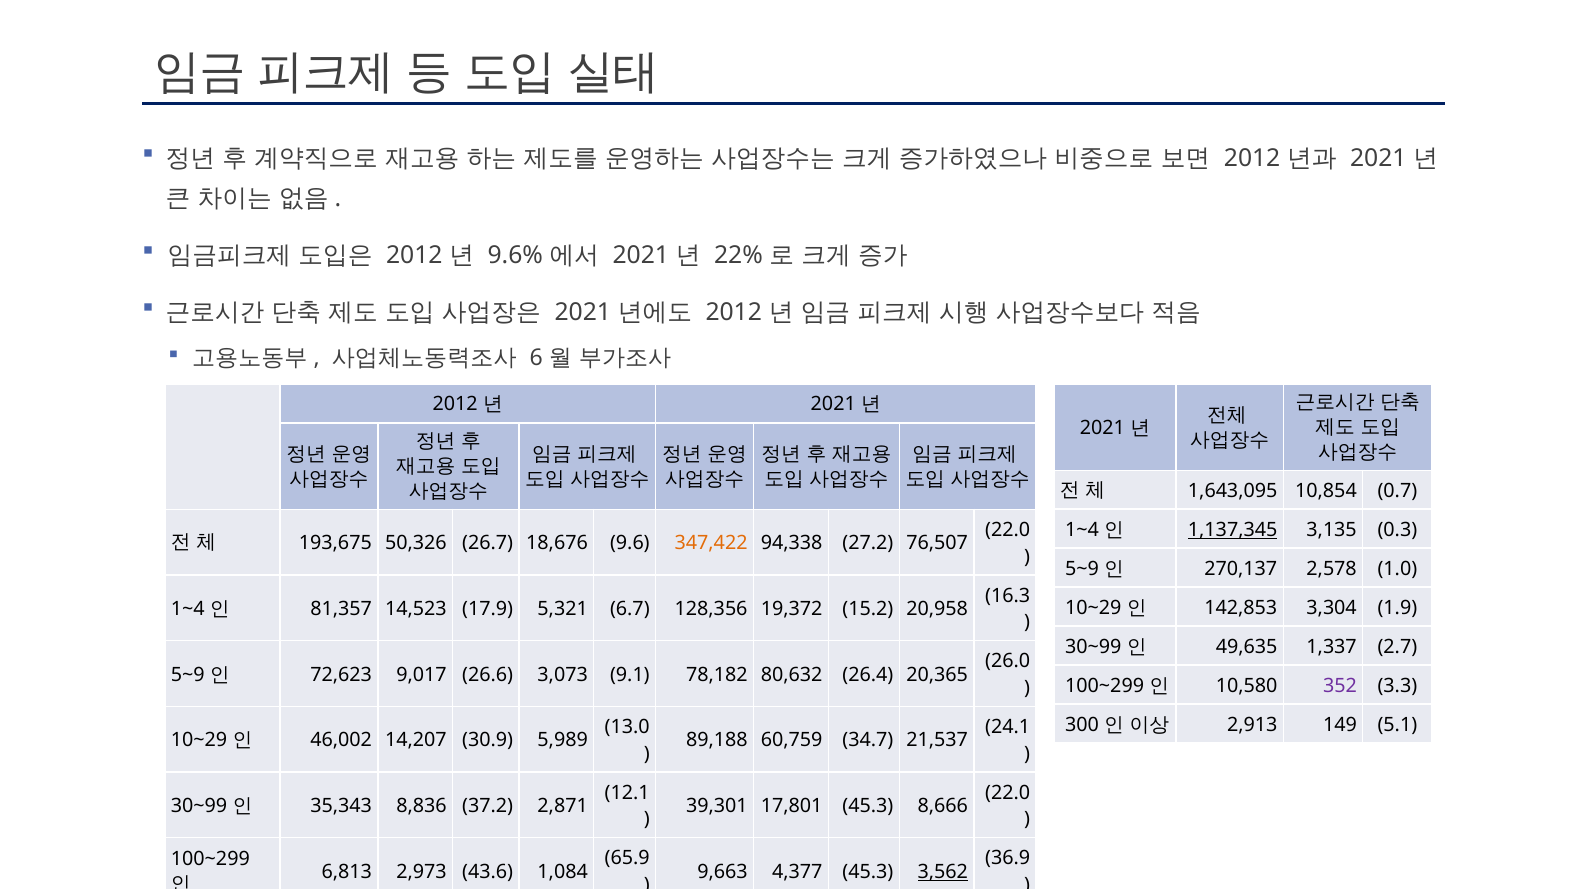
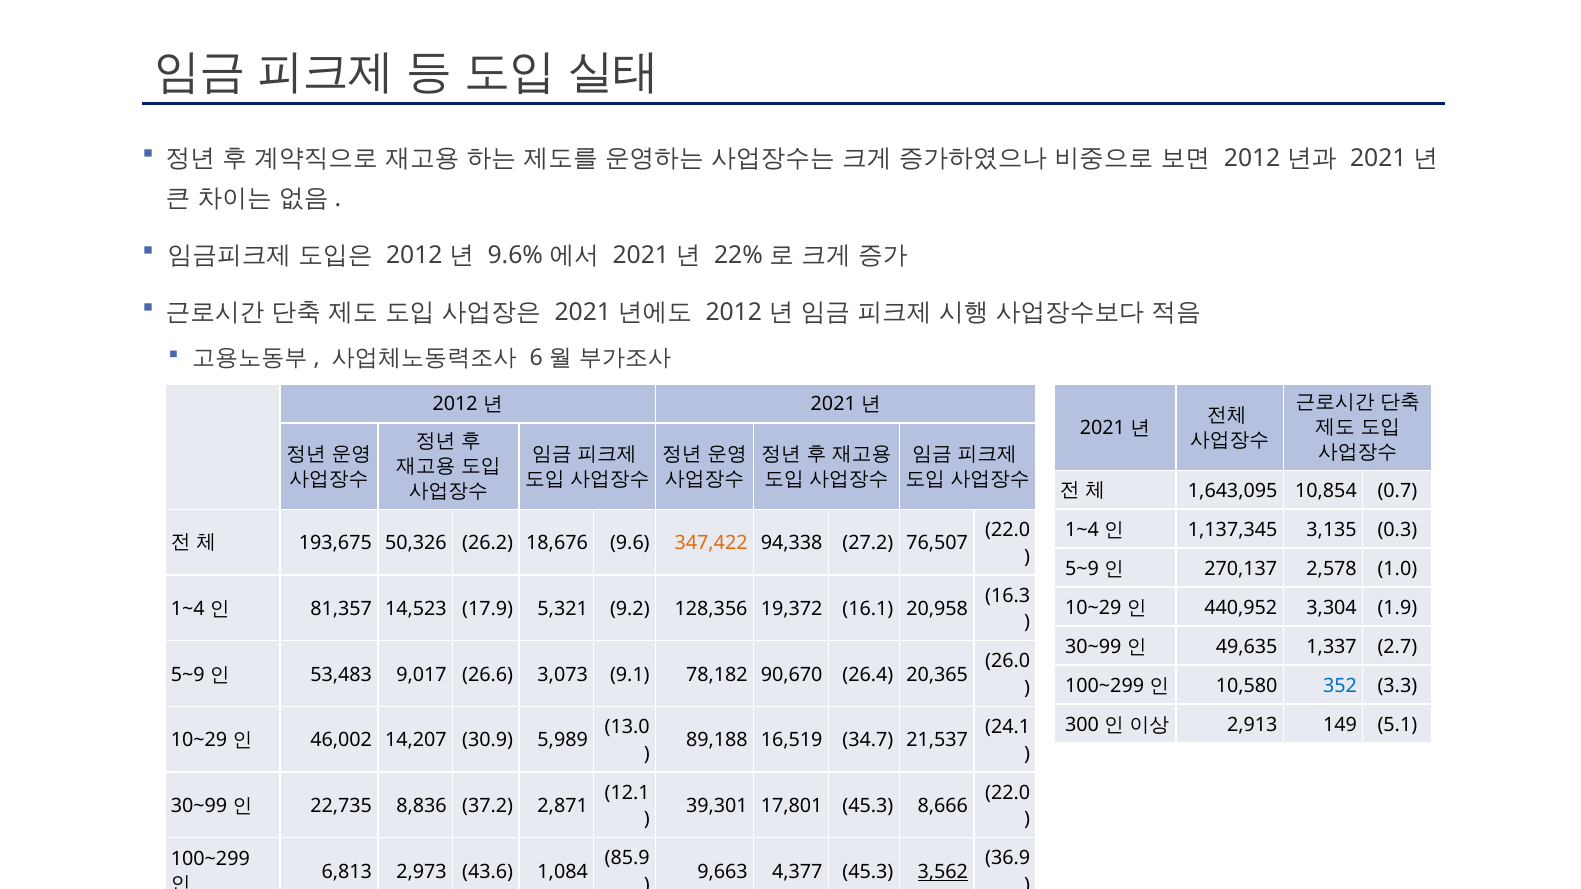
1,137,345 underline: present -> none (1233, 530)
26.7: 26.7 -> 26.2 (488, 544)
142,853: 142,853 -> 440,952 (1241, 608)
6.7: 6.7 -> 9.2 (630, 609)
15.2: 15.2 -> 16.1 (868, 609)
72,623: 72,623 -> 53,483 (341, 675)
80,632: 80,632 -> 90,670 (792, 675)
352 colour: purple -> blue (1340, 686)
60,759: 60,759 -> 16,519 (792, 741)
35,343: 35,343 -> 22,735 (341, 806)
65.9: 65.9 -> 85.9 (627, 859)
